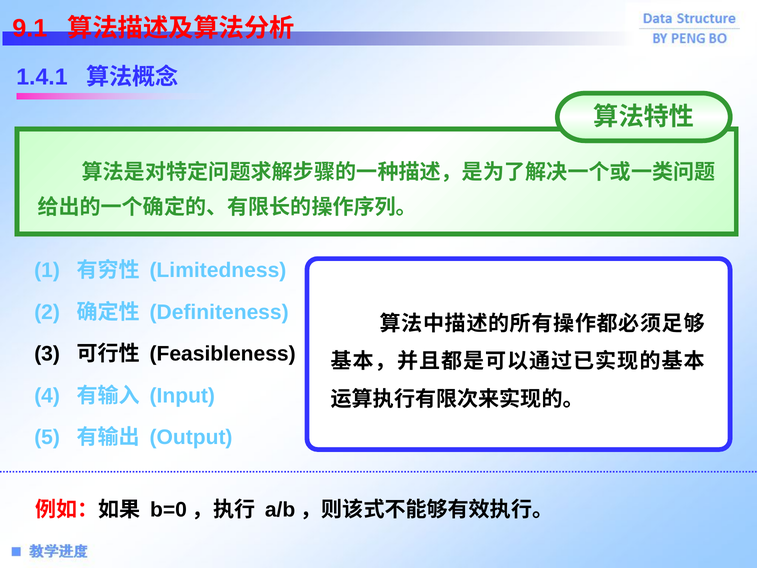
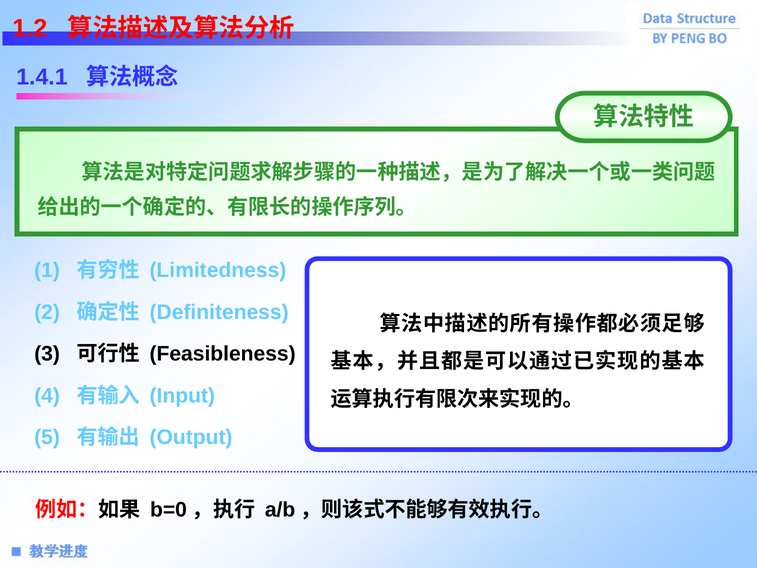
9.1: 9.1 -> 1.2 (30, 28)
